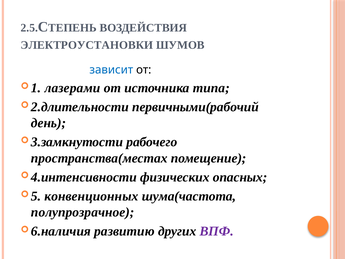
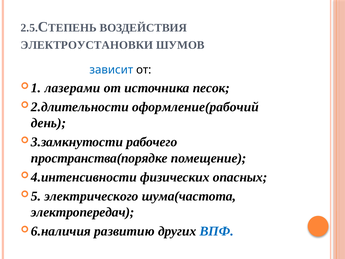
типа: типа -> песок (211, 88)
первичными(рабочий: первичными(рабочий -> оформление(рабочий (195, 107)
пространства(местах: пространства(местах -> пространства(порядке (99, 158)
конвенционных: конвенционных -> электрического (91, 196)
полупрозрачное: полупрозрачное -> электропередач (83, 212)
ВПФ colour: purple -> blue (217, 231)
